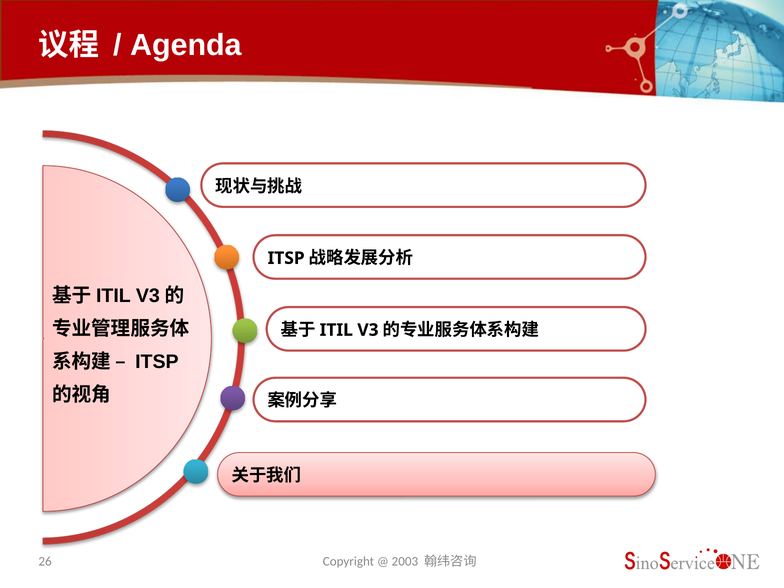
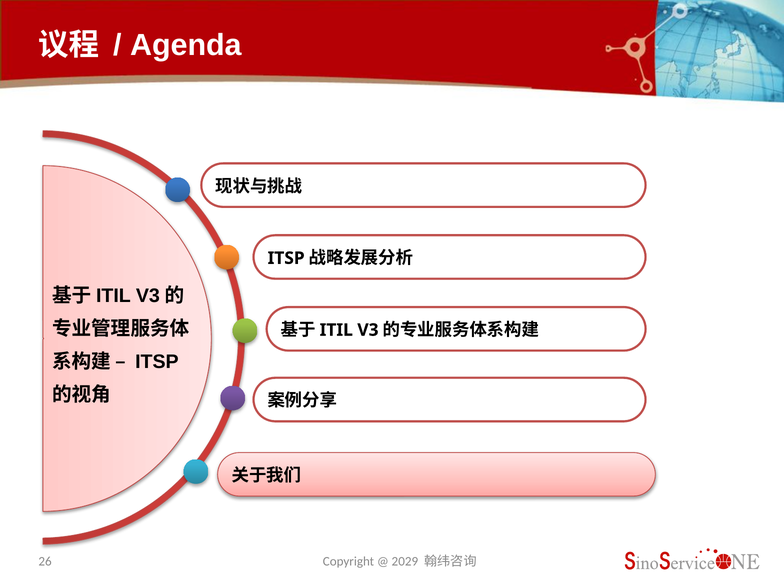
2003: 2003 -> 2029 (405, 562)
